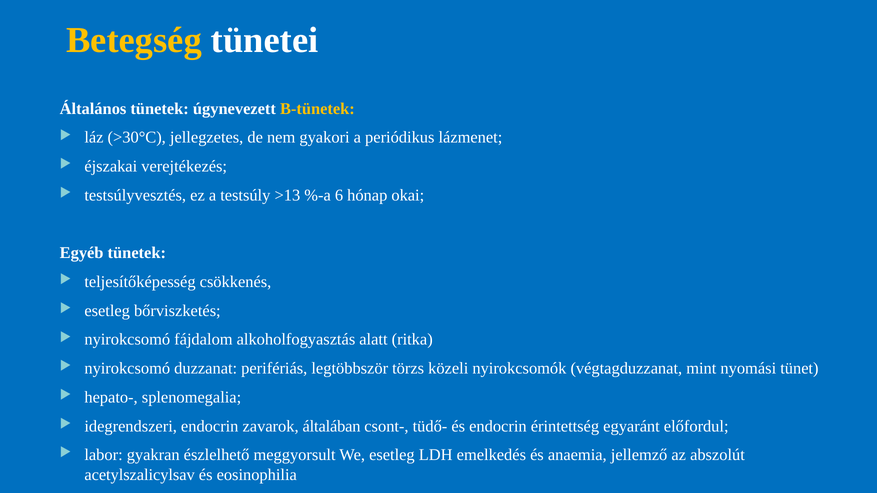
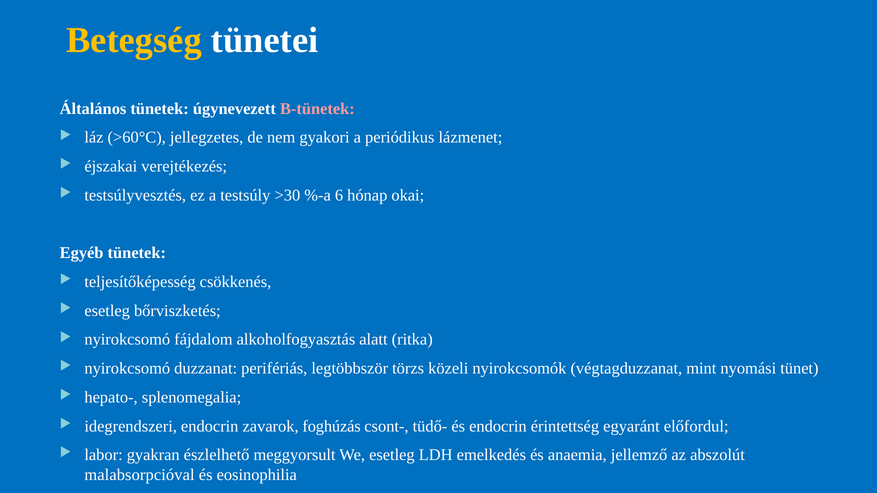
B-tünetek colour: yellow -> pink (317, 109)
>30°C: >30°C -> >60°C (137, 138)
>13: >13 -> >30 (287, 195)
általában: általában -> foghúzás (332, 426)
acetylszalicylsav: acetylszalicylsav -> malabsorpcióval (140, 475)
